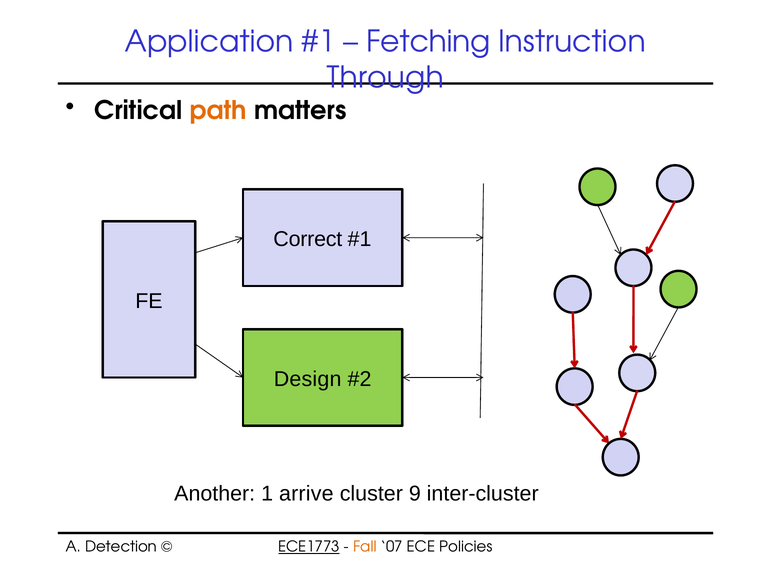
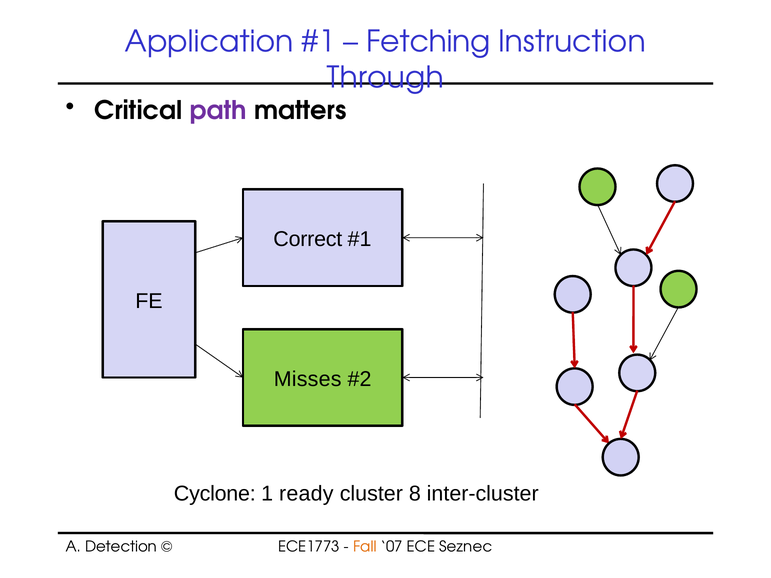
path colour: orange -> purple (218, 111)
Design: Design -> Misses (308, 379)
Another: Another -> Cyclone (215, 494)
arrive: arrive -> ready (306, 494)
9: 9 -> 8 (415, 494)
ECE1773 underline: present -> none (309, 547)
Policies: Policies -> Seznec (466, 547)
